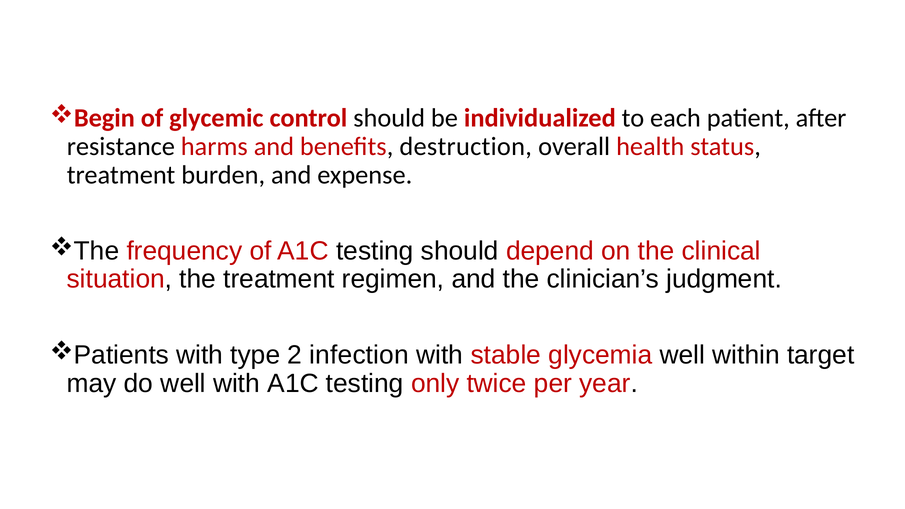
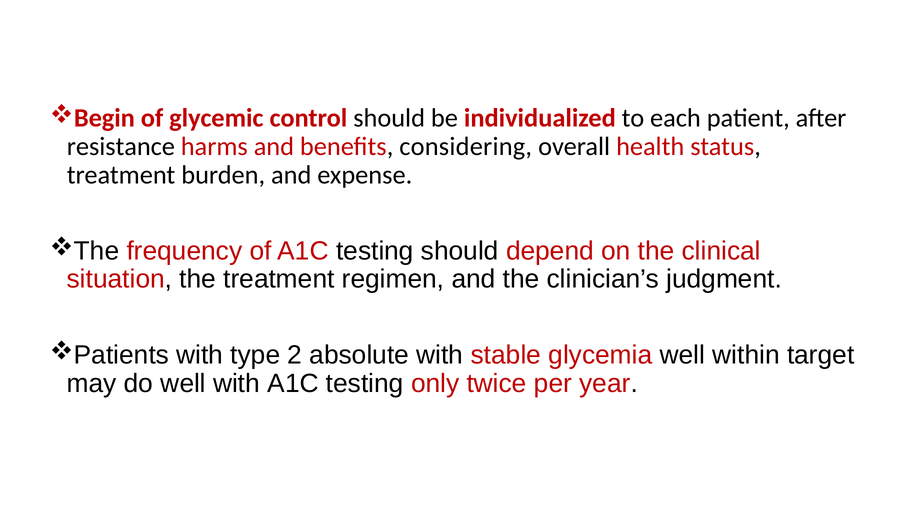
destruction: destruction -> considering (466, 147)
infection: infection -> absolute (359, 355)
